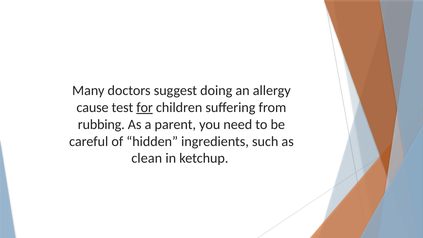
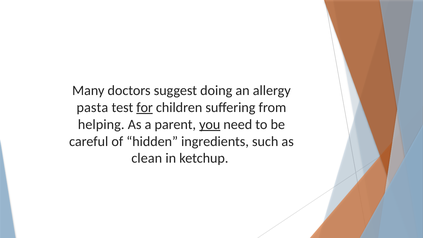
cause: cause -> pasta (92, 107)
rubbing: rubbing -> helping (101, 124)
you underline: none -> present (210, 124)
